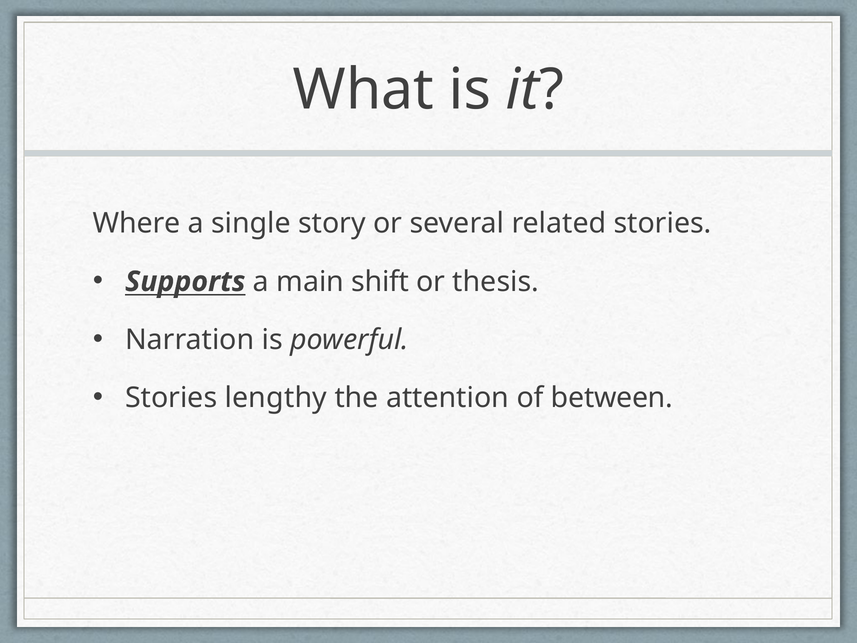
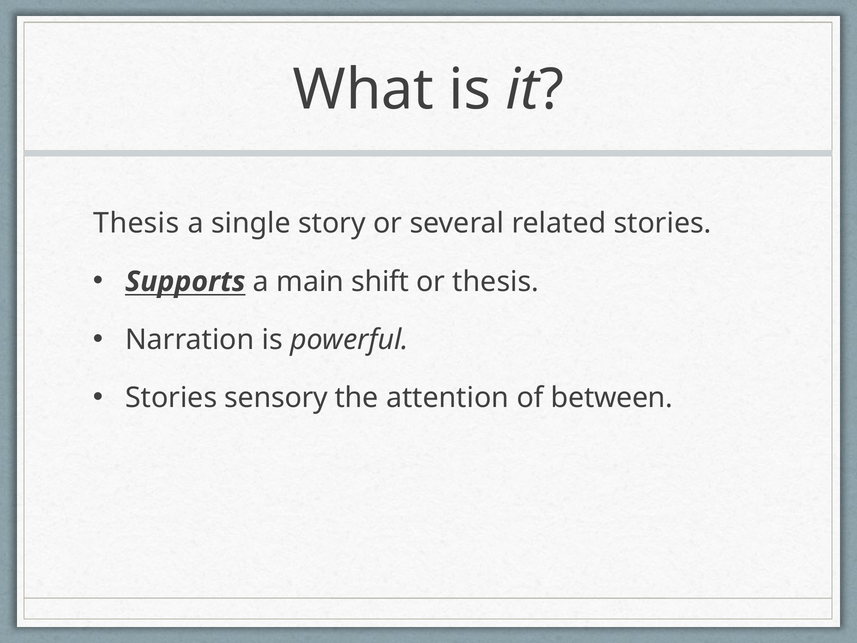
Where: Where -> Thesis (136, 223)
lengthy: lengthy -> sensory (276, 398)
